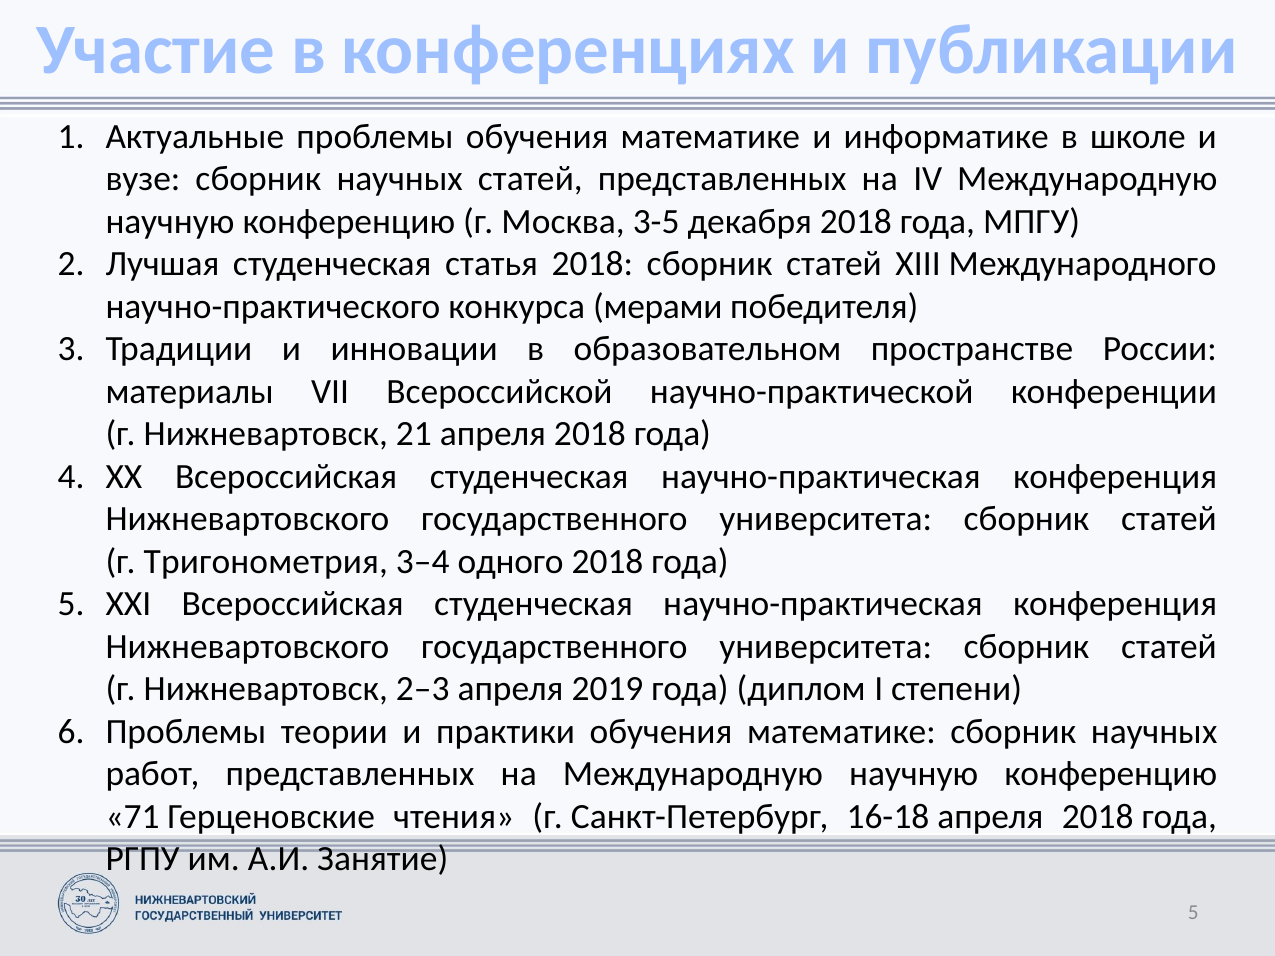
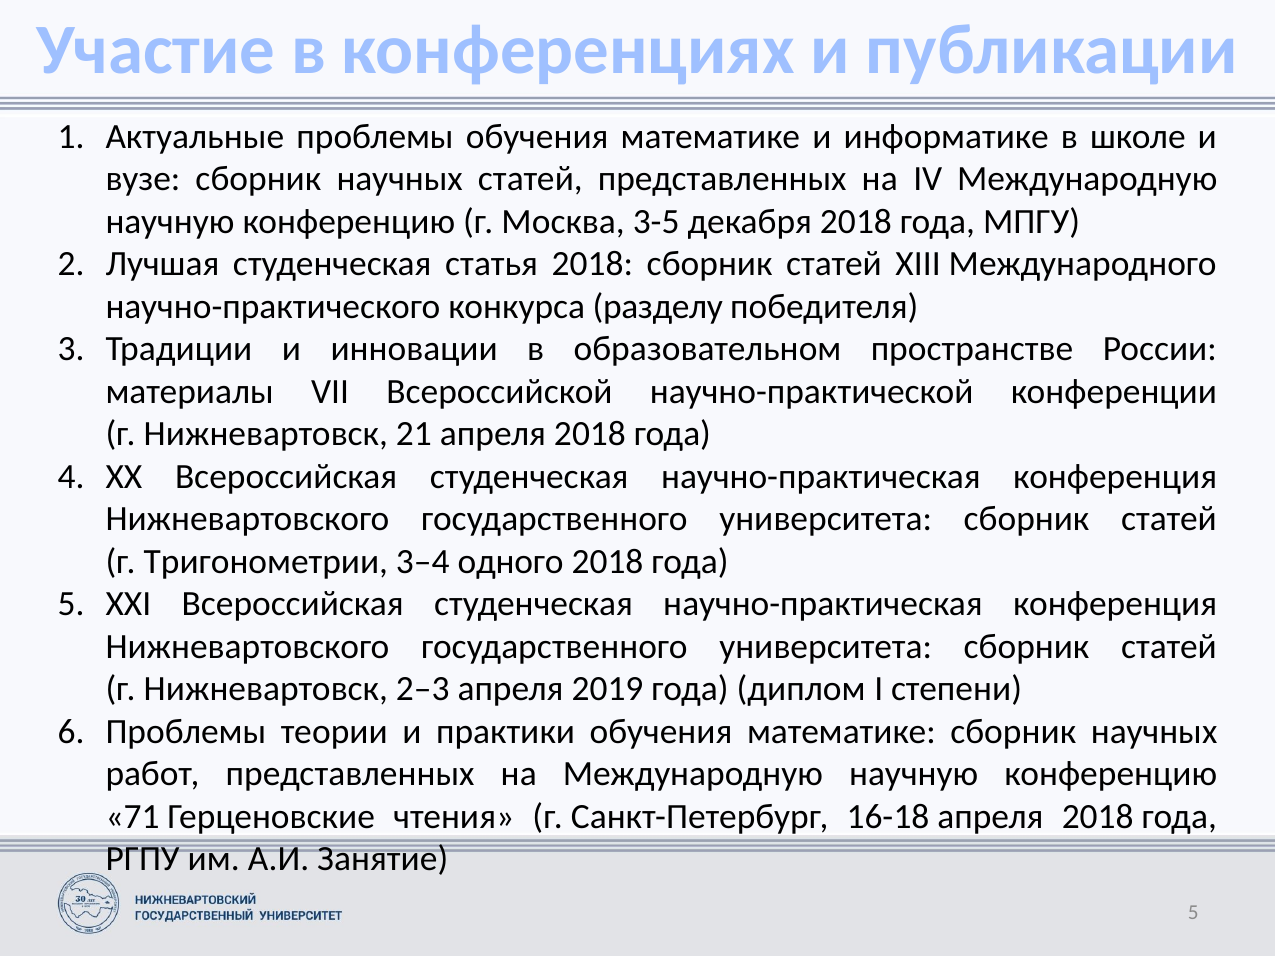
мерами: мерами -> разделу (658, 307)
Тригонометрия: Тригонометрия -> Тригонометрии (266, 562)
